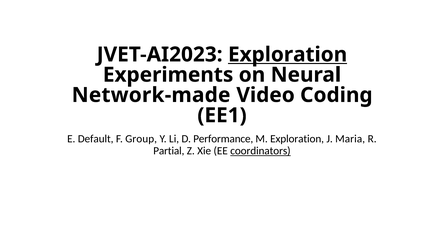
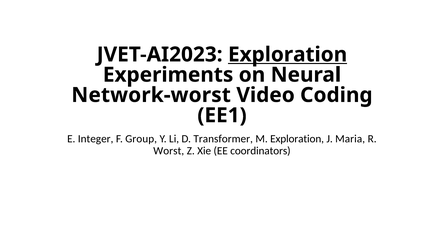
Network-made: Network-made -> Network-worst (151, 95)
Default: Default -> Integer (96, 139)
Performance: Performance -> Transformer (223, 139)
Partial: Partial -> Worst (169, 151)
coordinators underline: present -> none (260, 151)
